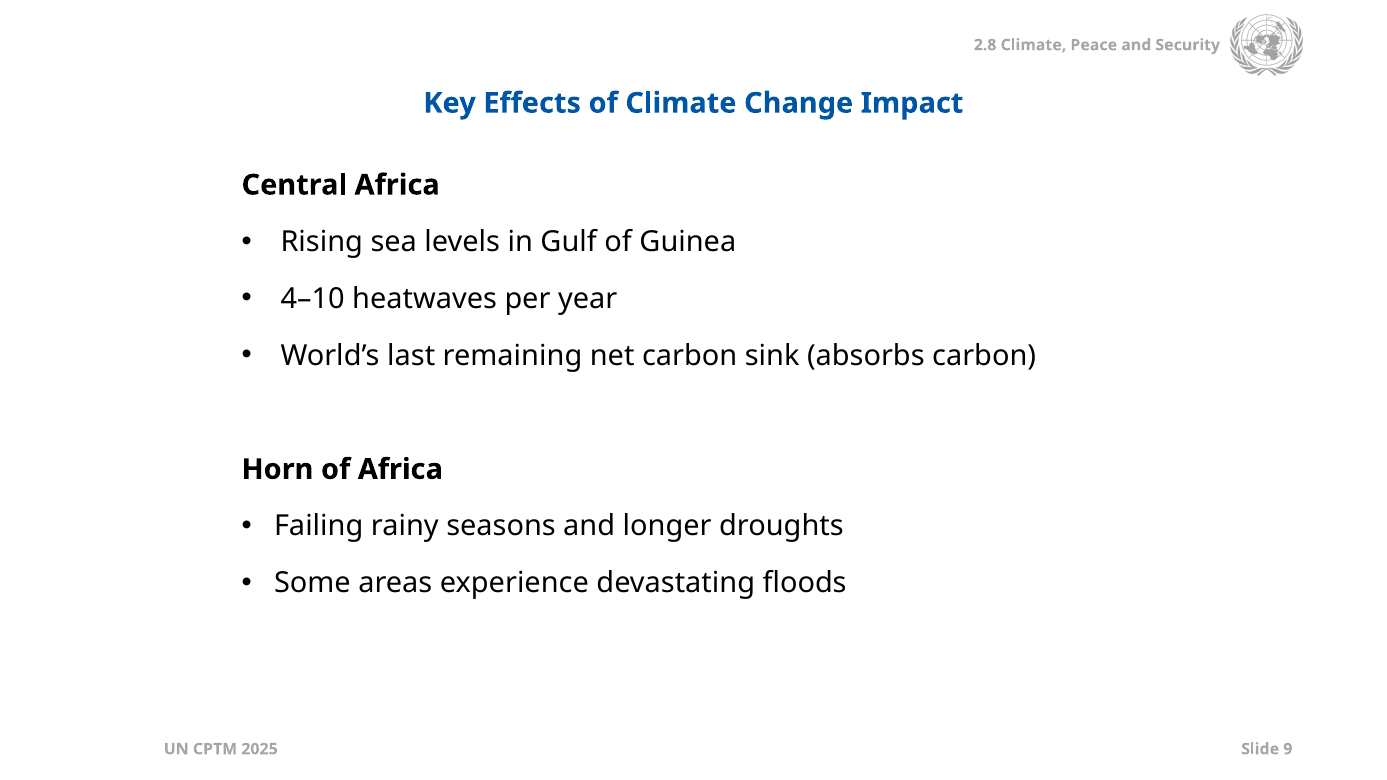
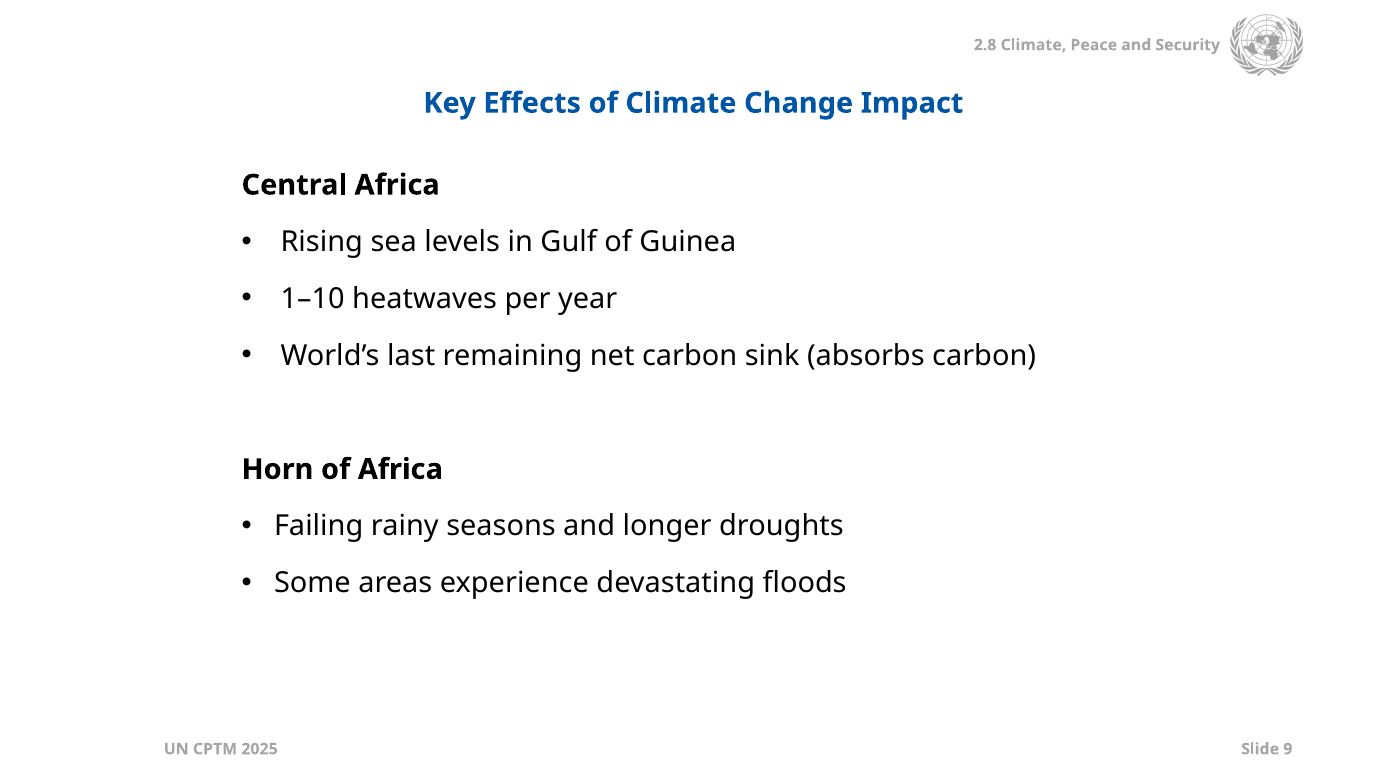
4–10: 4–10 -> 1–10 (313, 299)
